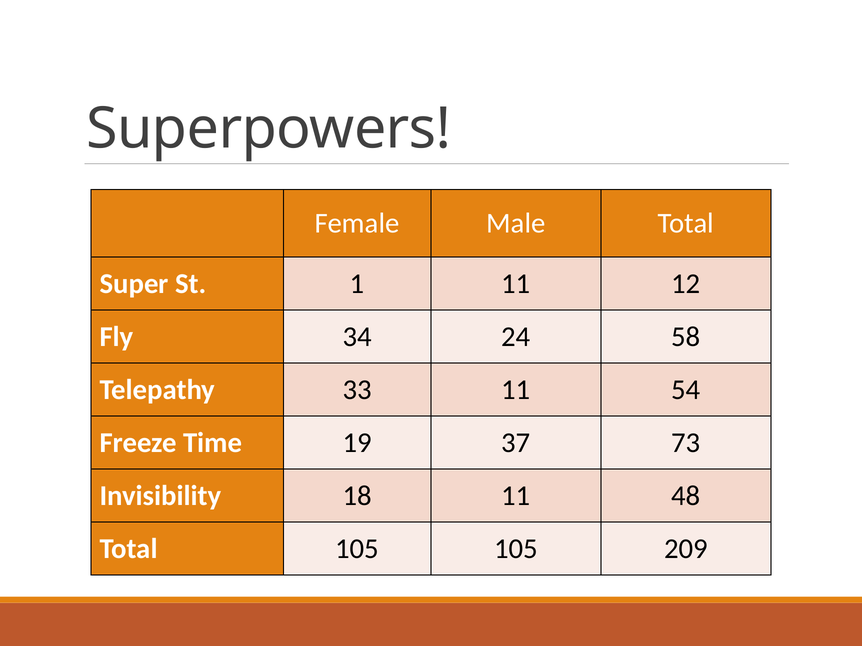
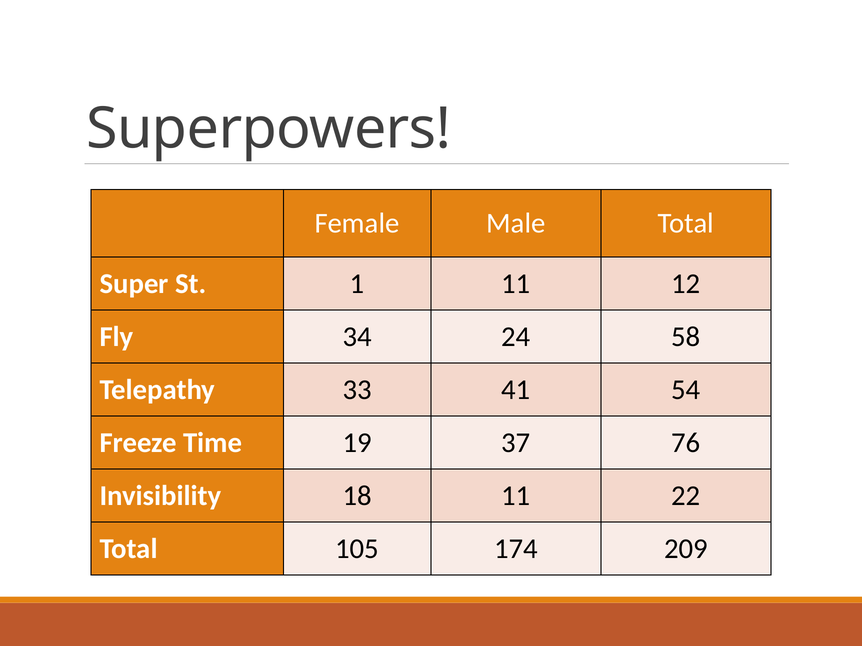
33 11: 11 -> 41 (516, 390)
73: 73 -> 76 (686, 443)
48: 48 -> 22 (686, 496)
105 105: 105 -> 174 (516, 549)
